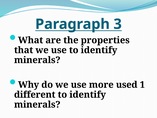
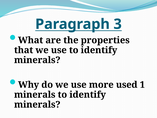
different: different -> minerals (35, 94)
